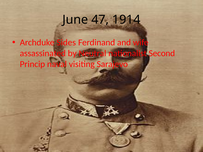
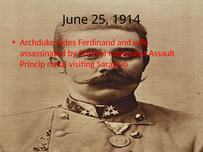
47: 47 -> 25 (100, 20)
Neutral: Neutral -> Control (92, 53)
Second: Second -> Assault (162, 53)
